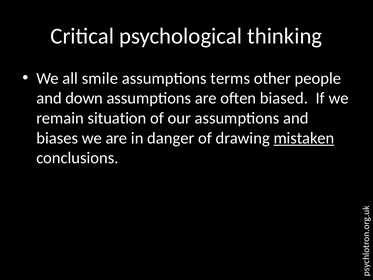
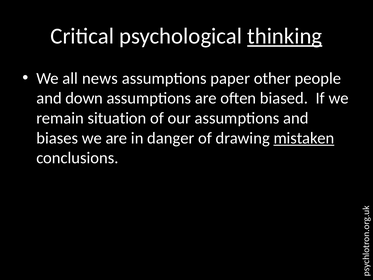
thinking underline: none -> present (285, 36)
smile: smile -> news (100, 78)
terms: terms -> paper (230, 78)
